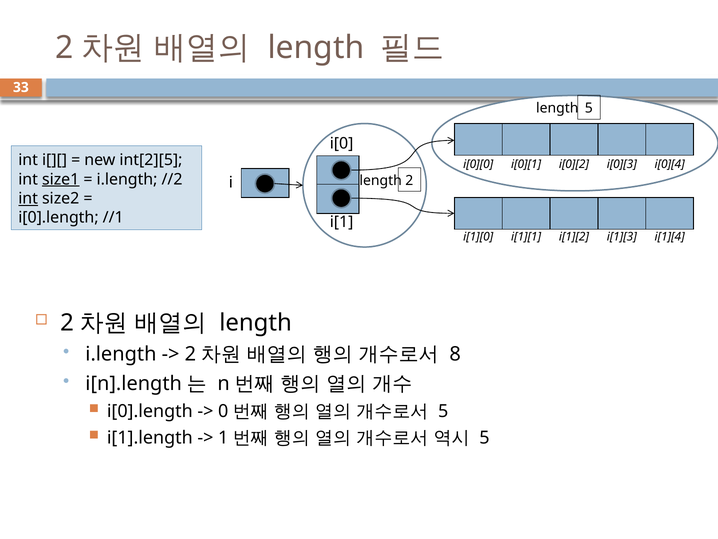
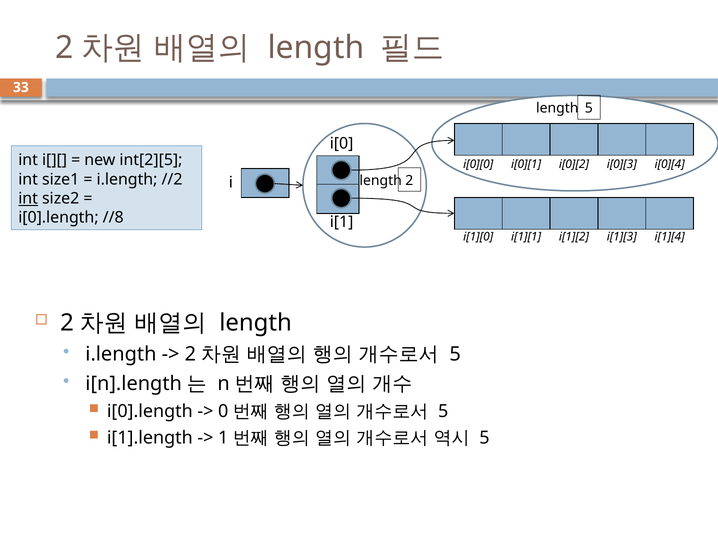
size1 underline: present -> none (61, 179)
//1: //1 -> //8 (113, 217)
8: 8 -> 5 (455, 354)
